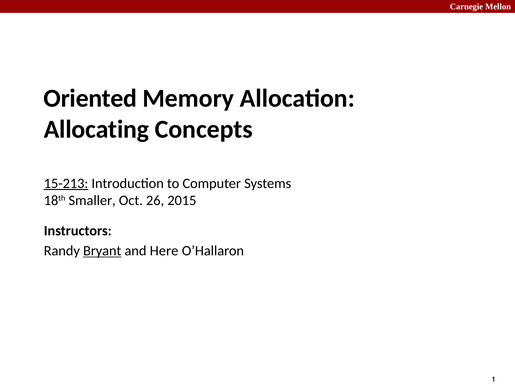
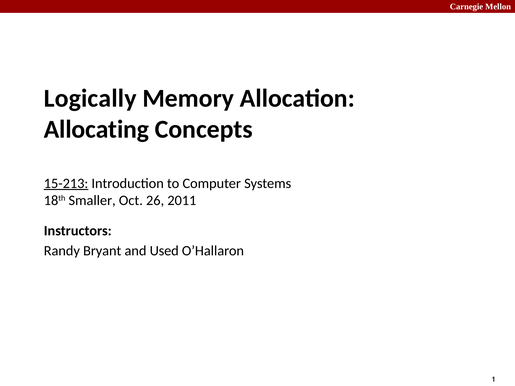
Oriented: Oriented -> Logically (90, 98)
2015: 2015 -> 2011 (182, 201)
Bryant underline: present -> none (102, 251)
Here: Here -> Used (164, 251)
